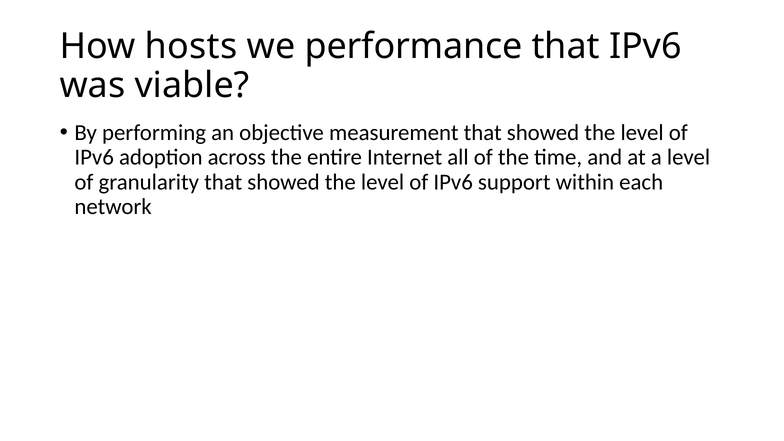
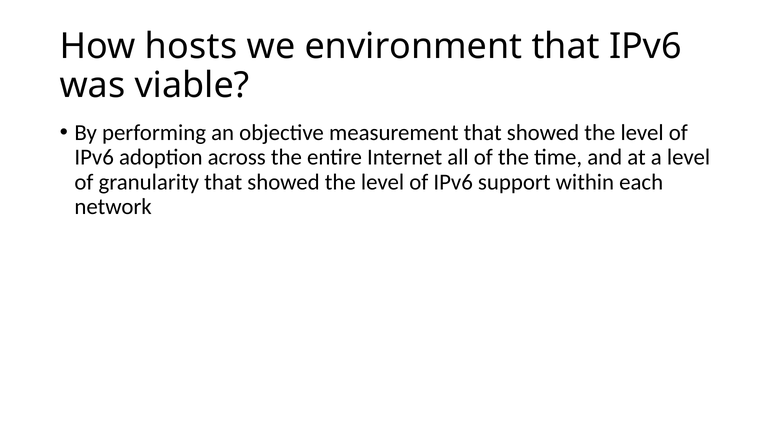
performance: performance -> environment (413, 46)
